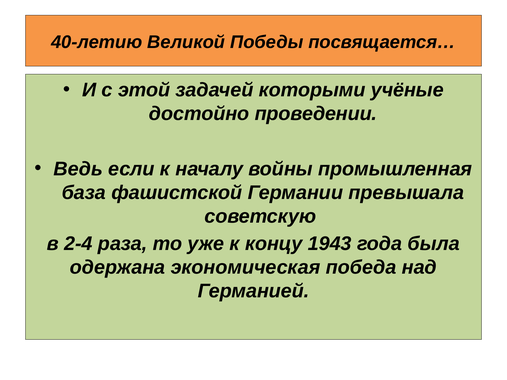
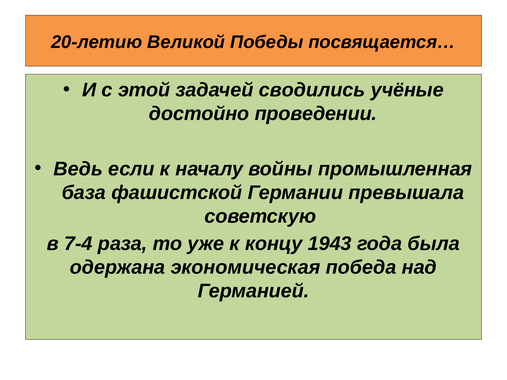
40-летию: 40-летию -> 20-летию (97, 42)
которыми: которыми -> сводились (312, 90)
2-4: 2-4 -> 7-4 (78, 244)
